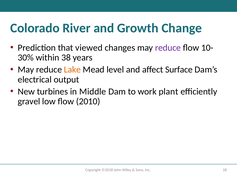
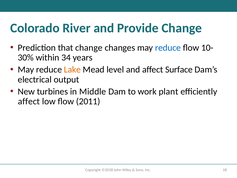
Growth: Growth -> Provide (138, 28)
that viewed: viewed -> change (89, 48)
reduce colour: purple -> blue (168, 48)
38: 38 -> 34 (66, 58)
gravel: gravel -> affect (29, 101)
2010: 2010 -> 2011 (88, 101)
